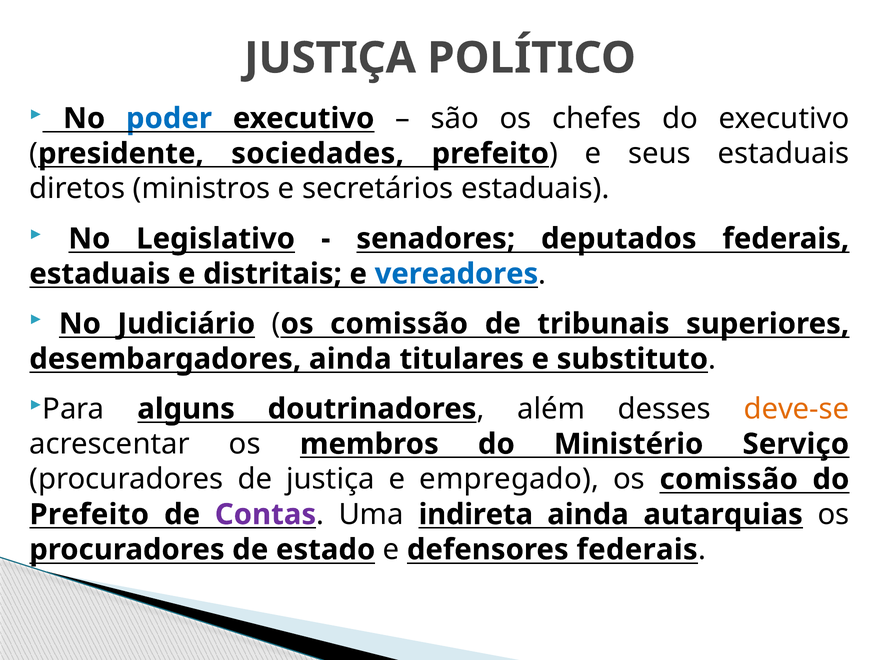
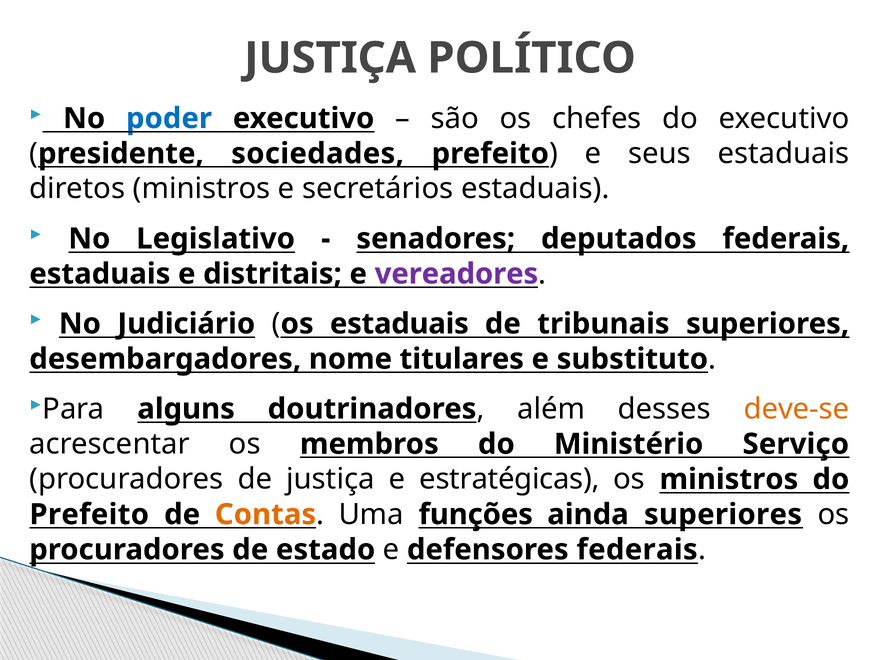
vereadores colour: blue -> purple (456, 274)
comissão: comissão -> estaduais (399, 324)
desembargadores ainda: ainda -> nome (350, 359)
empregado: empregado -> estratégicas (509, 479)
comissão: comissão -> ministros (729, 479)
Contas colour: purple -> orange (265, 514)
indireta: indireta -> funções (476, 514)
ainda autarquias: autarquias -> superiores (723, 514)
